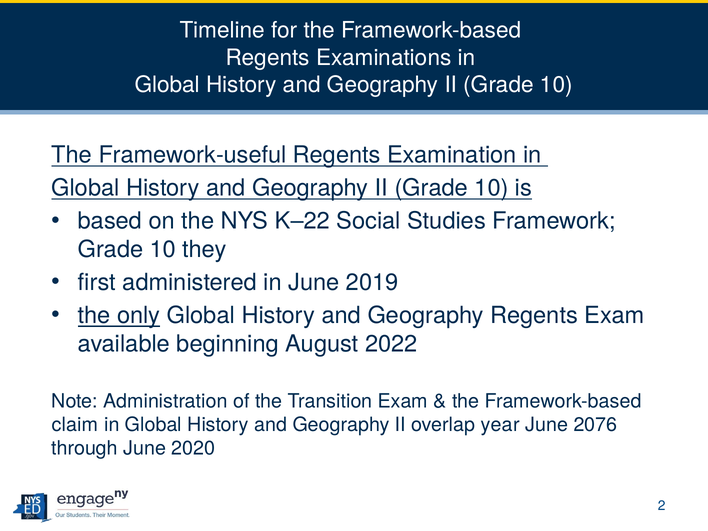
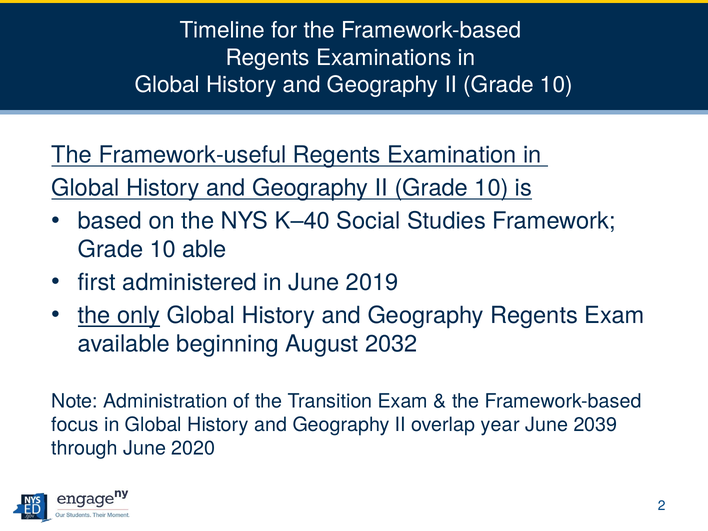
K–22: K–22 -> K–40 (302, 221)
they: they -> able (204, 249)
2022: 2022 -> 2032 (391, 344)
claim: claim -> focus (75, 425)
2076: 2076 -> 2039 (595, 425)
